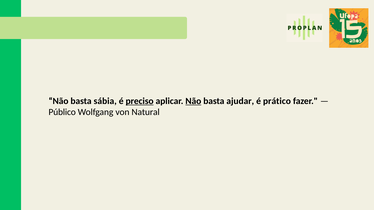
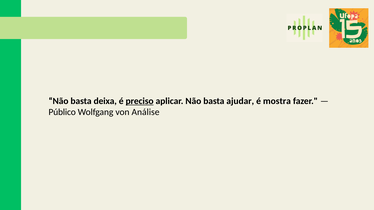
sábia: sábia -> deixa (105, 101)
Não underline: present -> none (193, 101)
prático: prático -> mostra (277, 101)
Natural: Natural -> Análise (146, 112)
